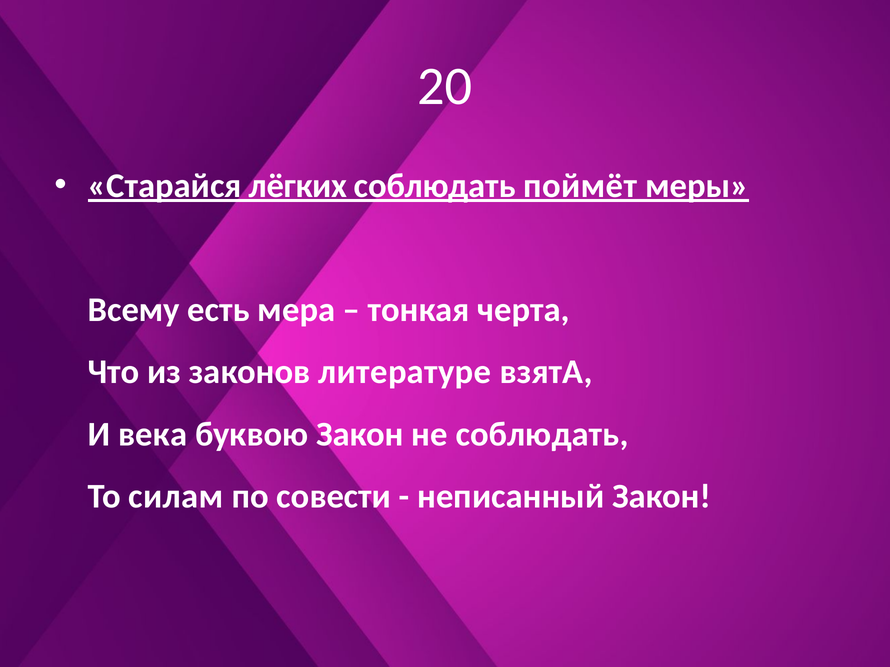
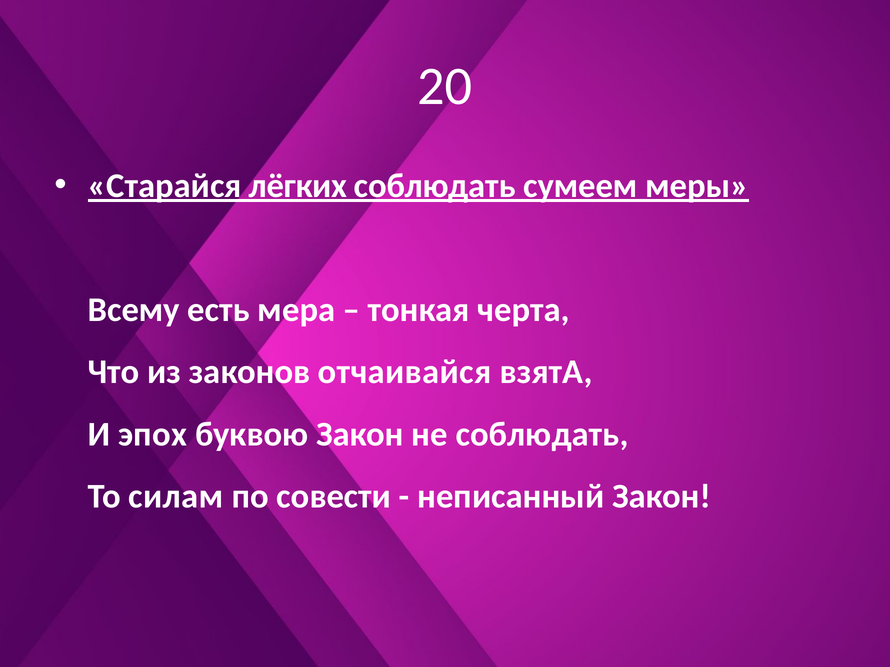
поймёт: поймёт -> сумеем (581, 186)
литературе: литературе -> отчаивайся (405, 372)
века: века -> эпох (153, 434)
